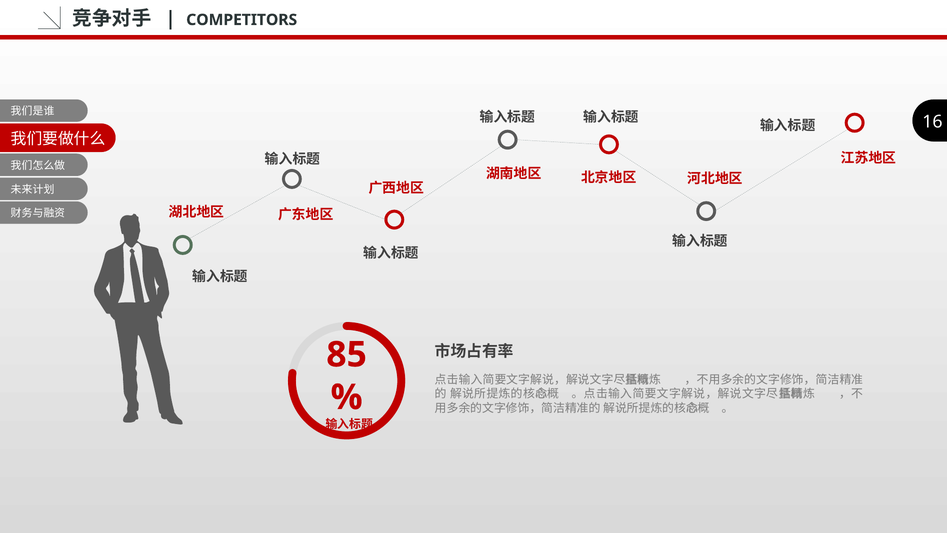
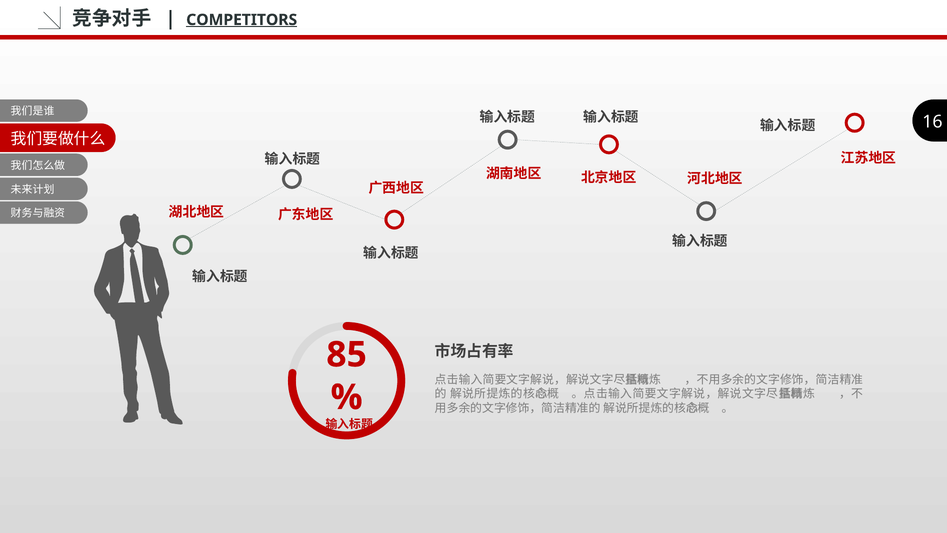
COMPETITORS underline: none -> present (242, 20)
